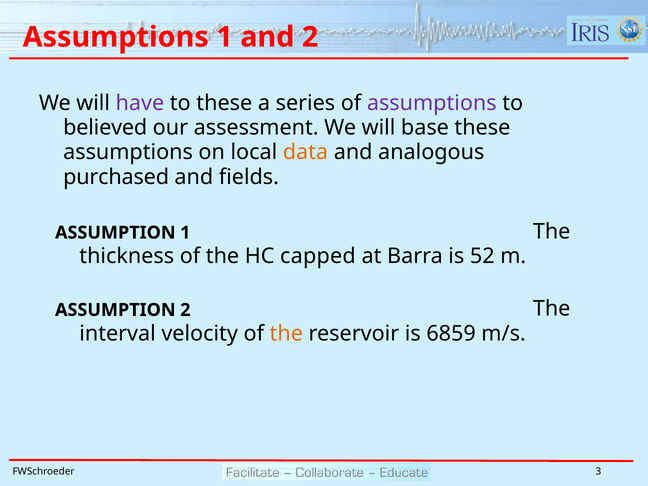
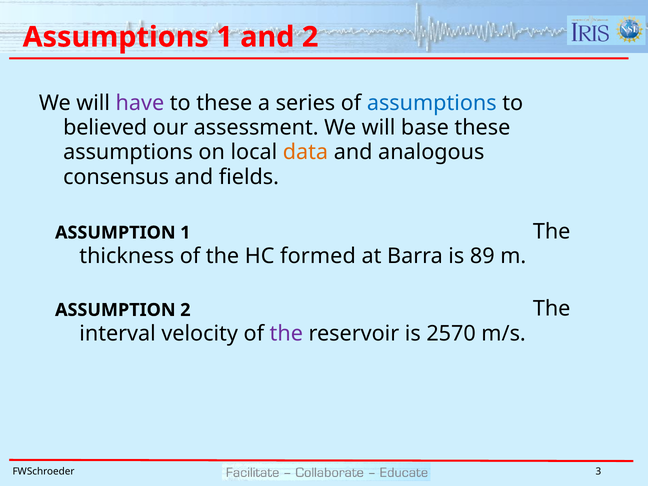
assumptions colour: purple -> blue (432, 103)
purchased: purchased -> consensus (116, 177)
capped: capped -> formed (318, 256)
52: 52 -> 89 (482, 256)
the colour: orange -> purple (286, 333)
6859: 6859 -> 2570 (451, 333)
